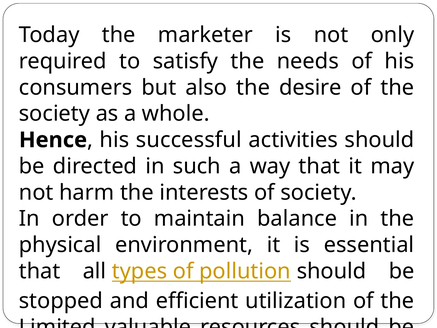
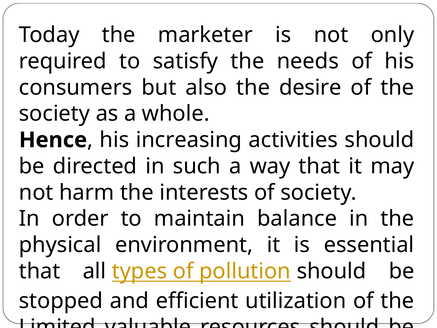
successful: successful -> increasing (189, 140)
